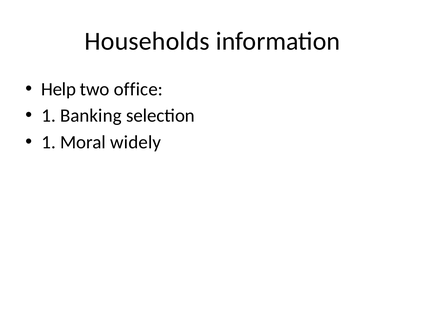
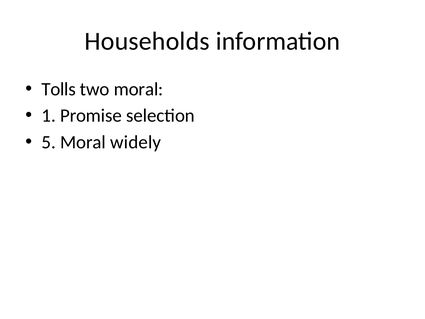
Help: Help -> Tolls (59, 89)
two office: office -> moral (139, 89)
Banking: Banking -> Promise (91, 116)
1: 1 -> 5 (49, 142)
